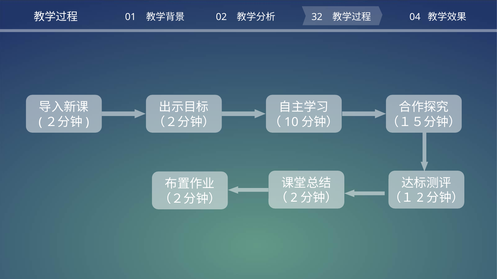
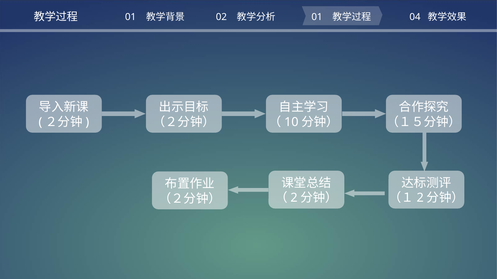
32: 32 -> 01 (317, 17)
